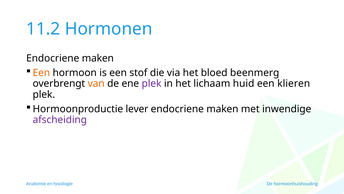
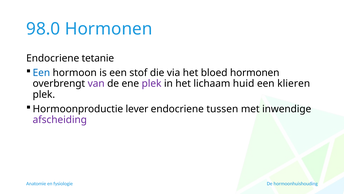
11.2: 11.2 -> 98.0 (43, 29)
maken: maken -> tetanie (98, 58)
Een colour: orange -> blue (41, 73)
bloed beenmerg: beenmerg -> hormonen (255, 73)
van colour: orange -> purple (96, 83)
maken: maken -> tussen (222, 109)
